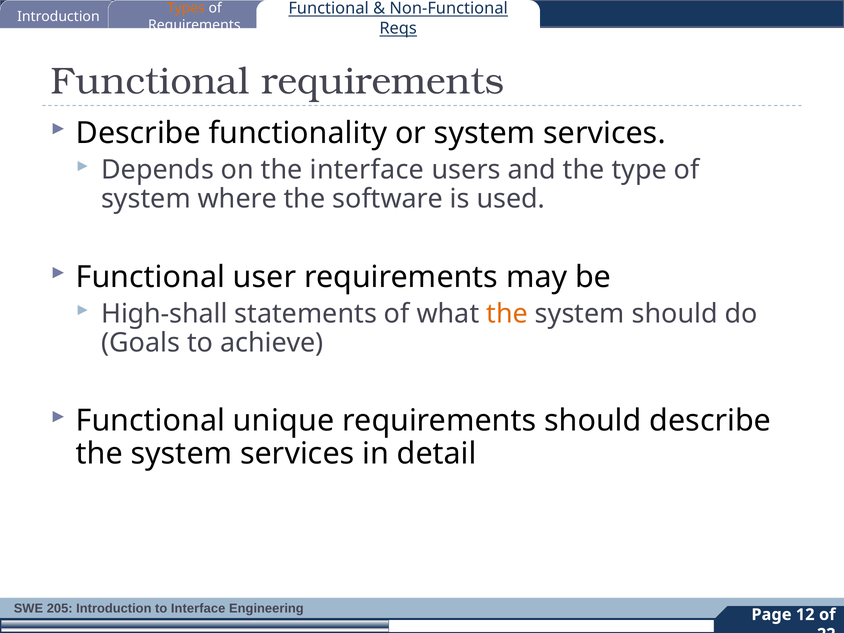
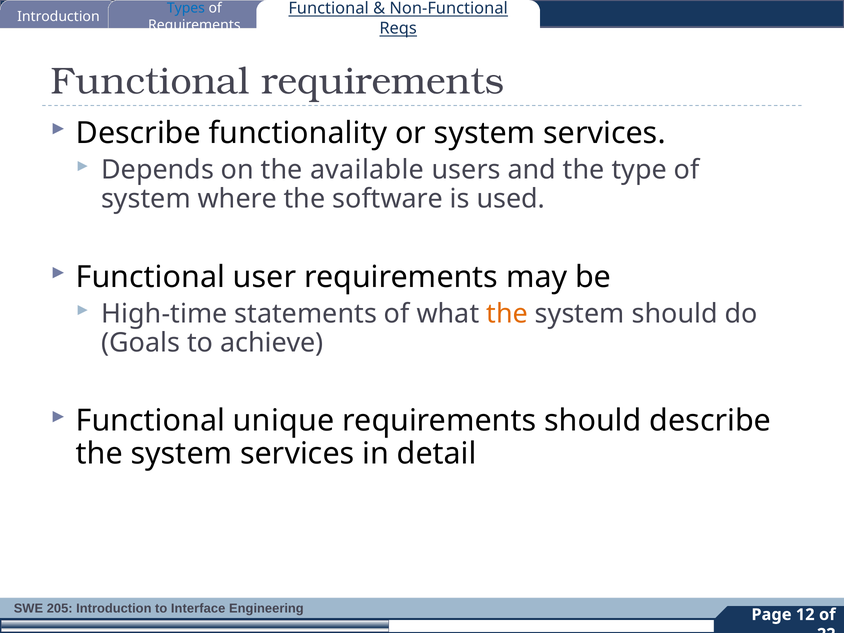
Types colour: orange -> blue (186, 8)
the interface: interface -> available (367, 170)
High-shall: High-shall -> High-time (164, 314)
